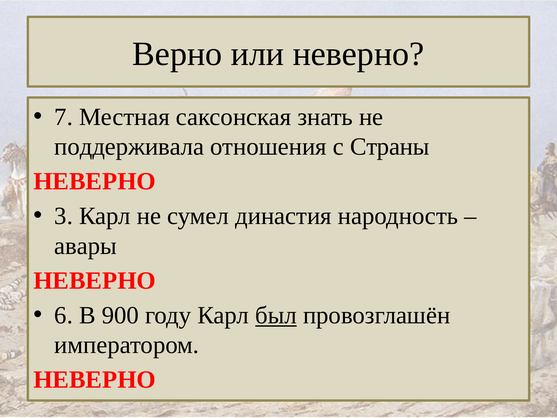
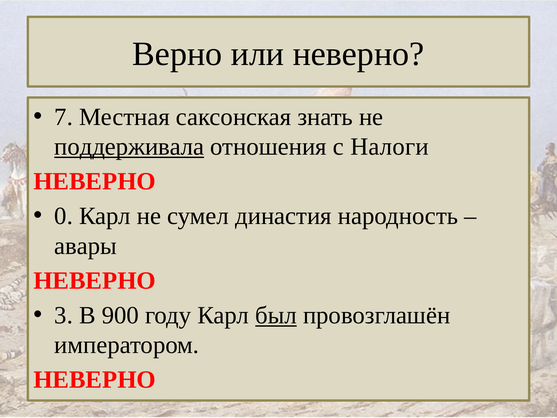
поддерживала underline: none -> present (129, 147)
Страны: Страны -> Налоги (390, 147)
3: 3 -> 0 (64, 216)
6: 6 -> 3 (64, 315)
